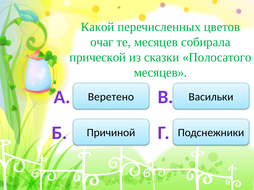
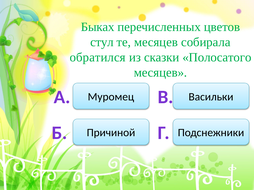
Какой: Какой -> Быках (98, 27)
очаг: очаг -> стул (102, 42)
прической: прической -> обратился (98, 57)
Веретено: Веретено -> Муромец (111, 97)
